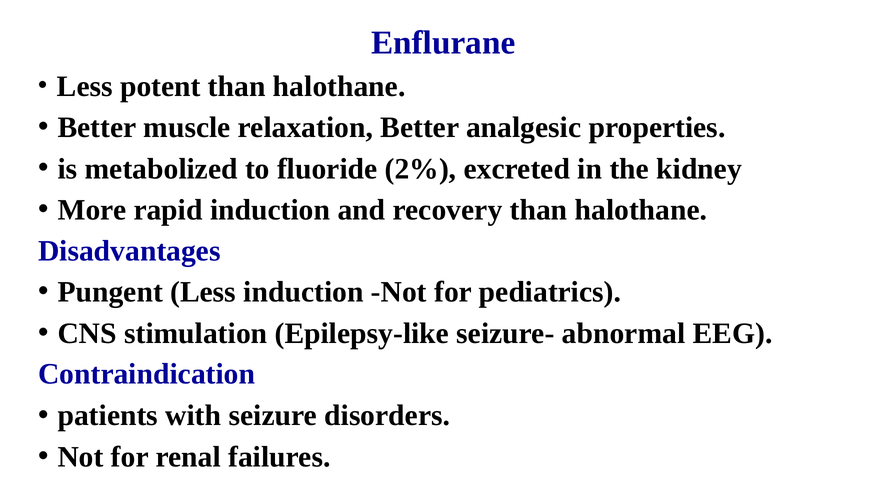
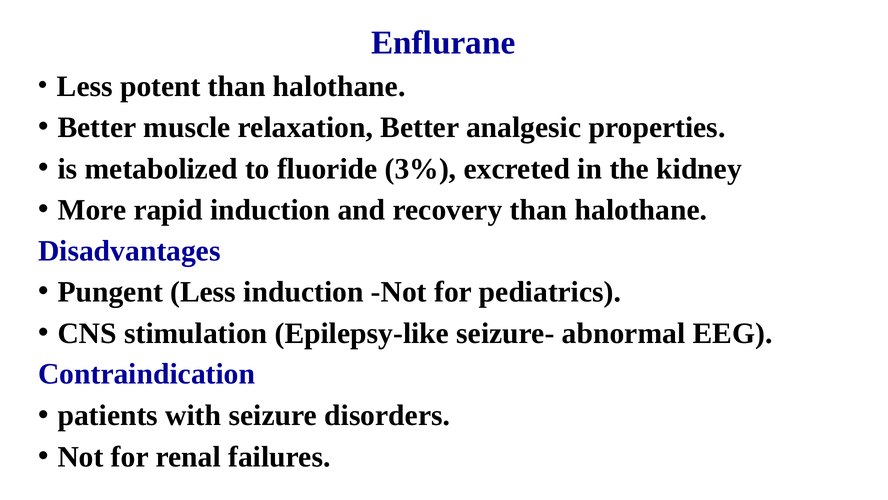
2%: 2% -> 3% (421, 169)
